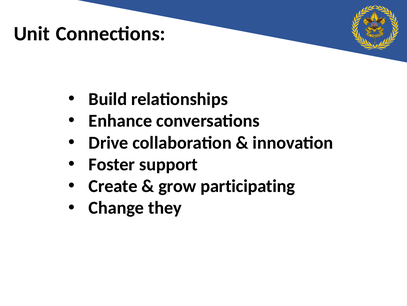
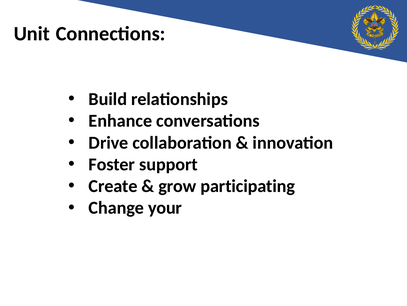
they: they -> your (165, 207)
